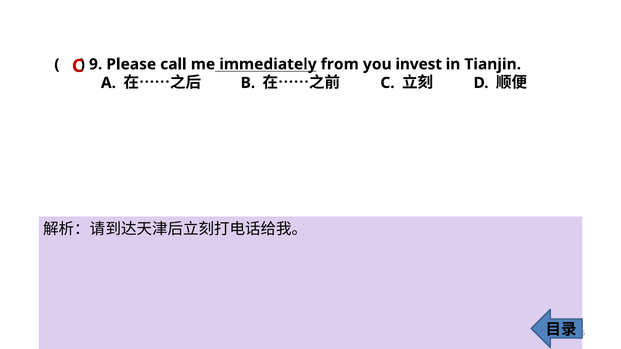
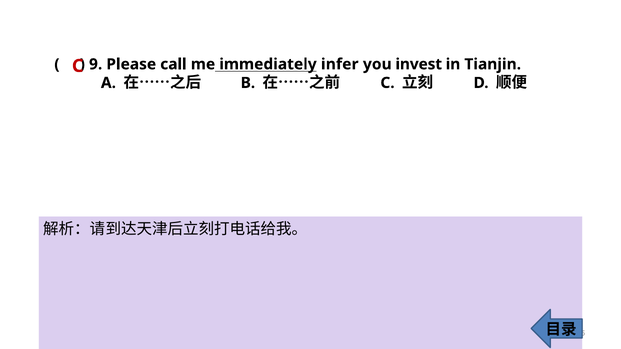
from: from -> infer (340, 64)
